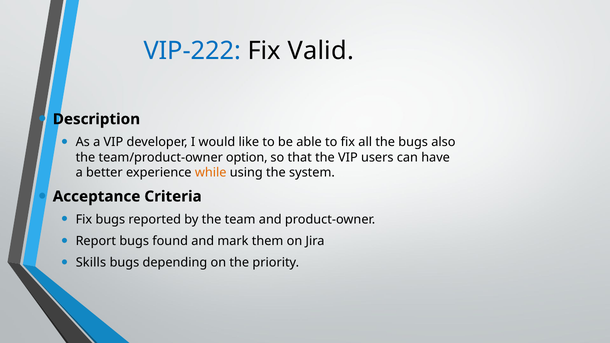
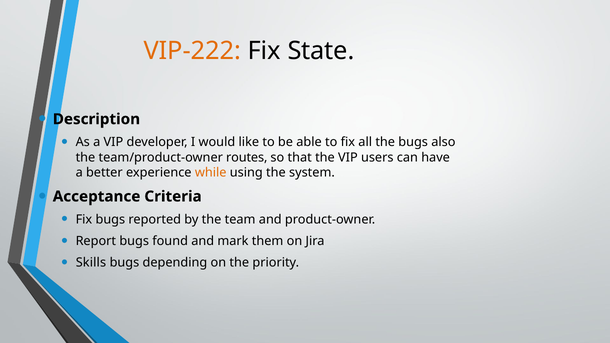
VIP-222 colour: blue -> orange (192, 51)
Valid: Valid -> State (321, 51)
option: option -> routes (247, 157)
